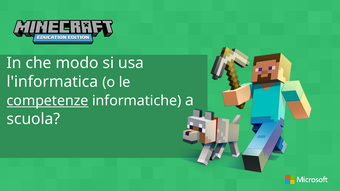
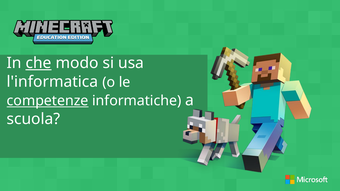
che underline: none -> present (39, 63)
